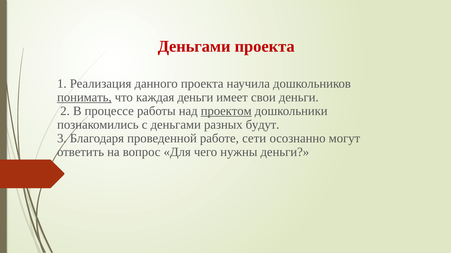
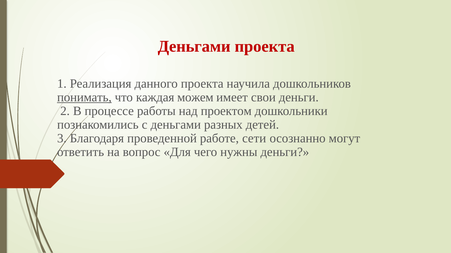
каждая деньги: деньги -> можем (195, 97)
проектом underline: present -> none (226, 111)
будут: будут -> детей (262, 125)
